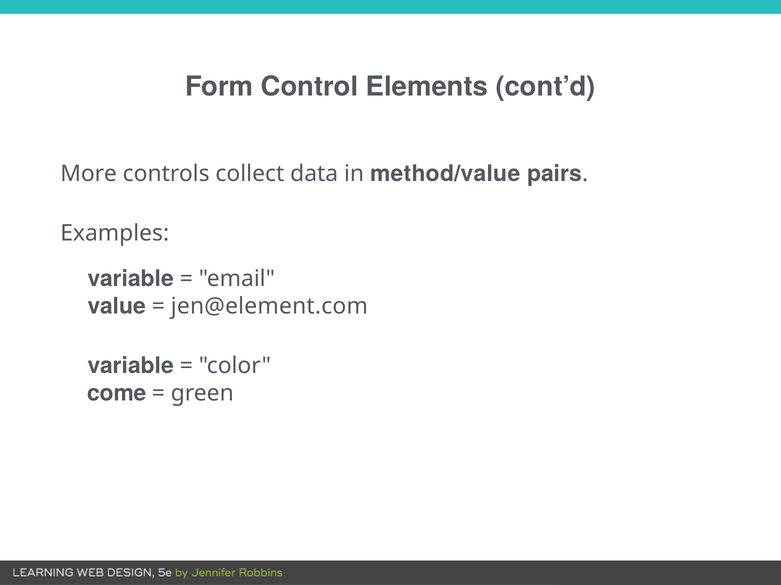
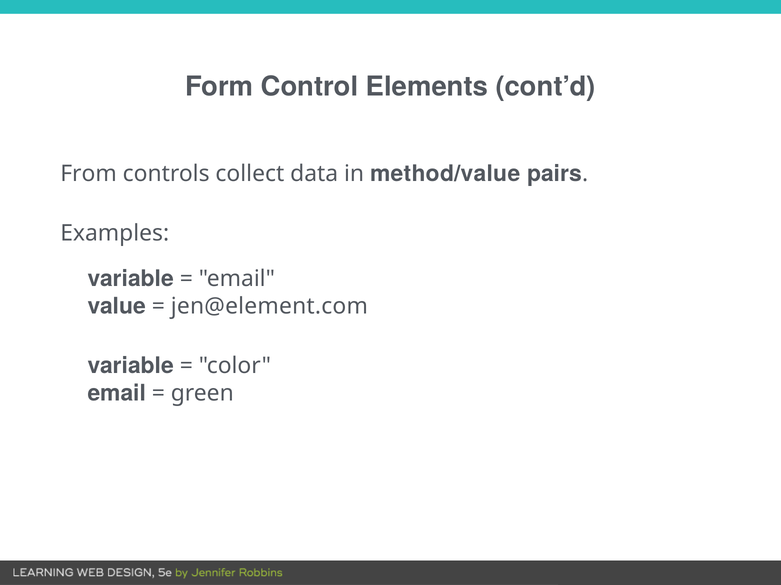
More: More -> From (89, 174)
come: come -> email (117, 394)
